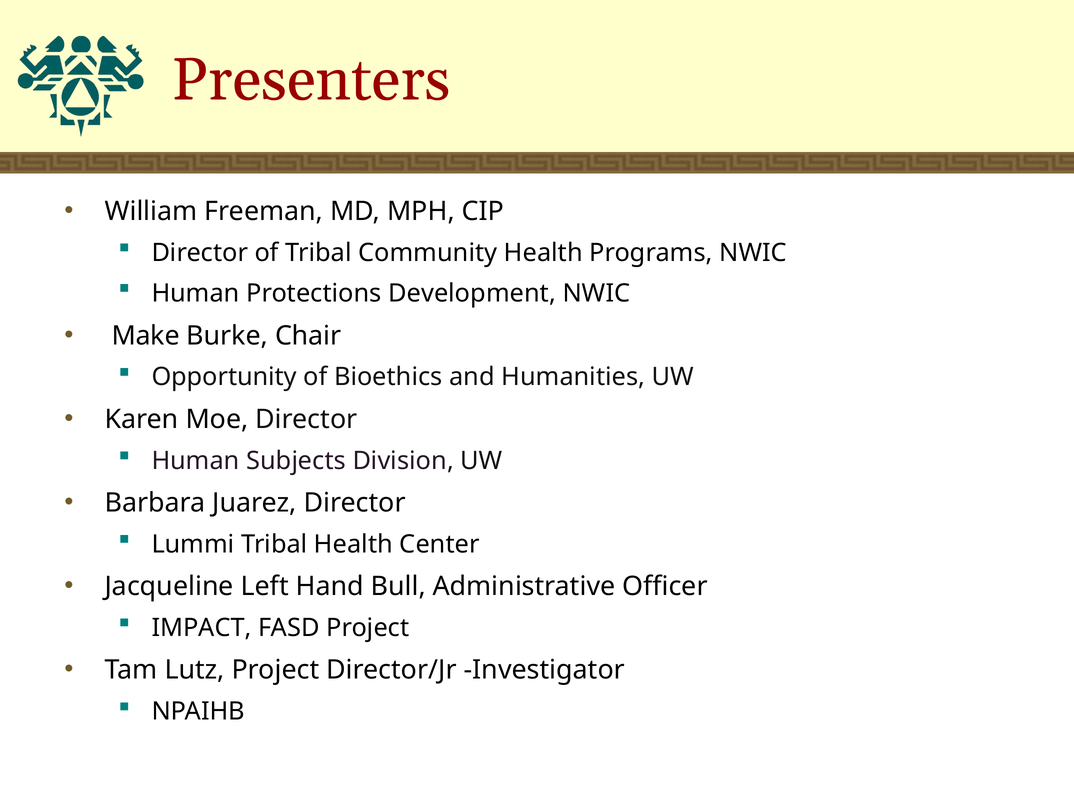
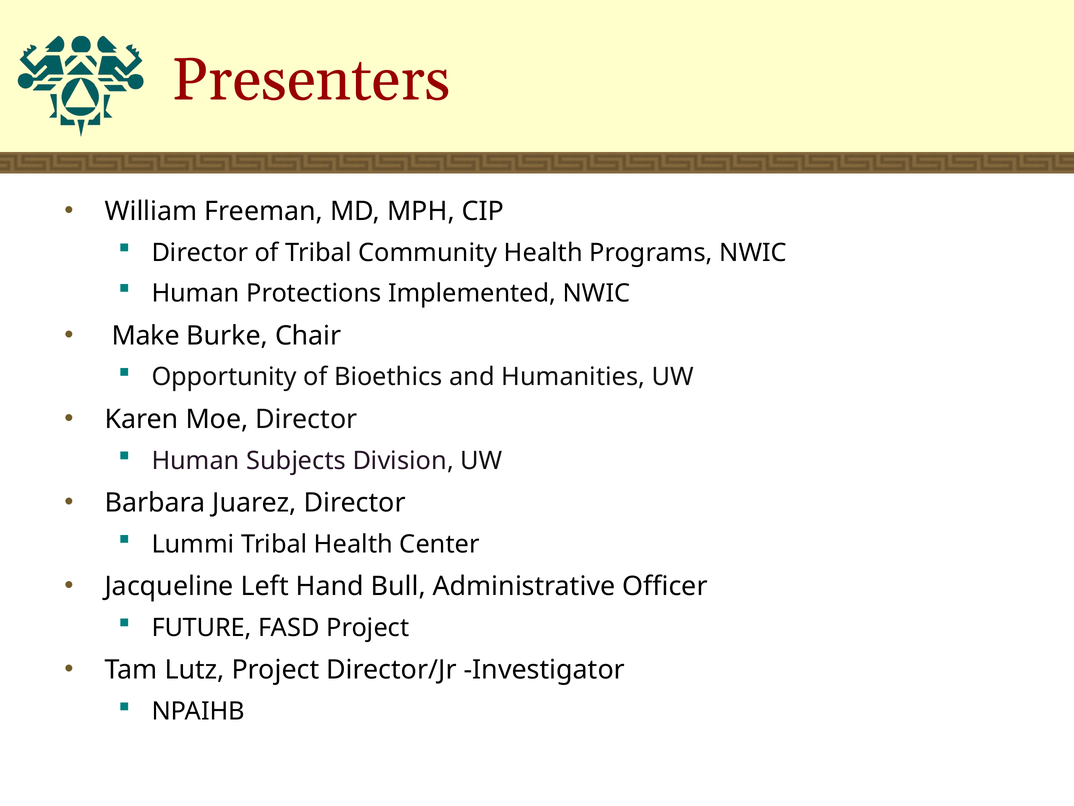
Development: Development -> Implemented (472, 293)
IMPACT: IMPACT -> FUTURE (202, 627)
